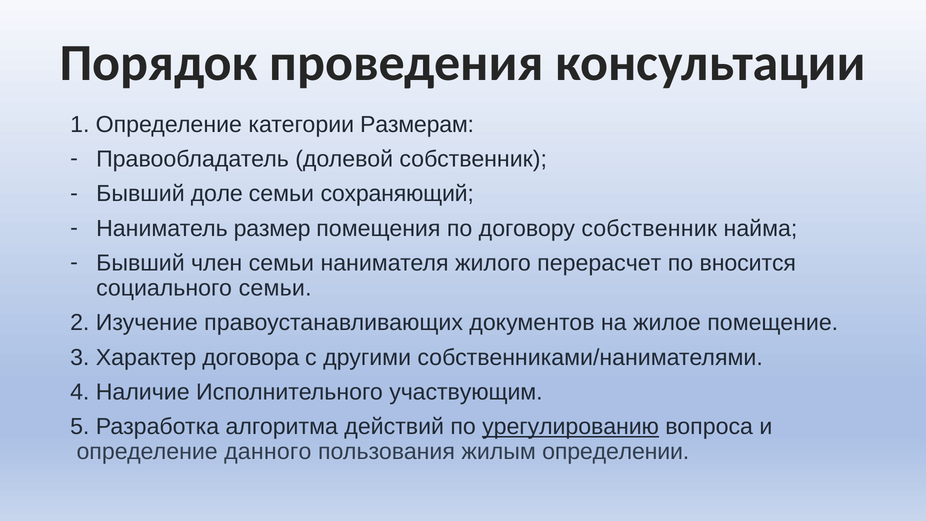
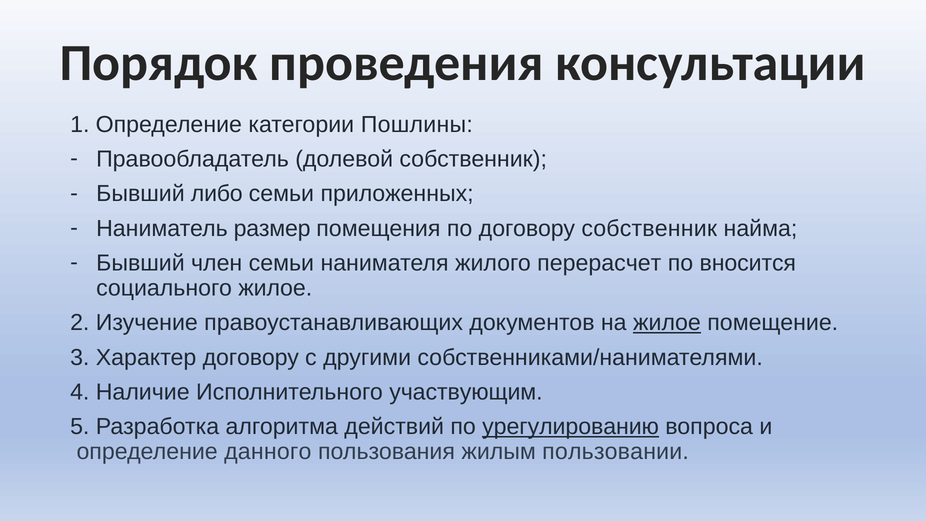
Размерам: Размерам -> Пошлины (417, 125)
доле: доле -> либо (217, 194)
сохраняющий: сохраняющий -> приложенных (397, 194)
социального семьи: семьи -> жилое (275, 288)
жилое underline: none -> present (667, 323)
Характер договора: договора -> договору (251, 357)
определении: определении -> пользовании (616, 452)
